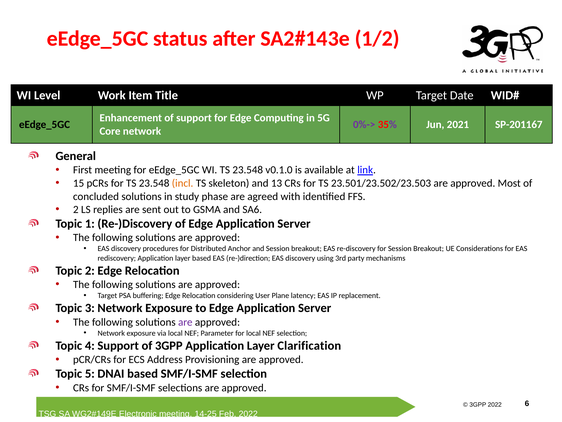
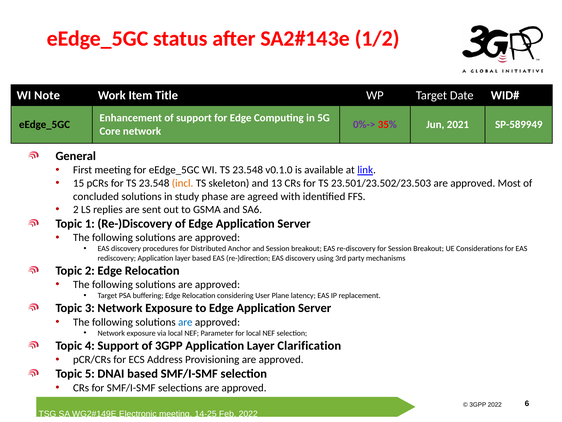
Level: Level -> Note (47, 95)
SP-201167: SP-201167 -> SP-589949 (519, 124)
are colour: purple -> blue (185, 322)
